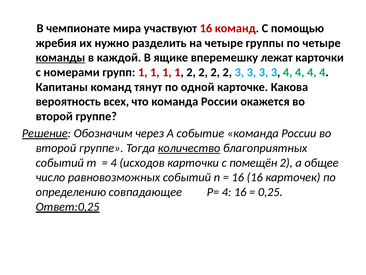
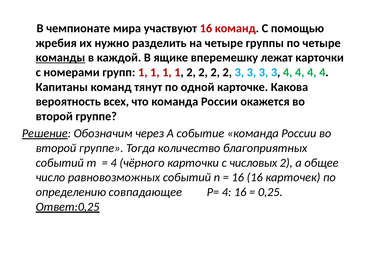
количество underline: present -> none (189, 148)
исходов: исходов -> чёрного (142, 163)
помещён: помещён -> числовых (253, 163)
